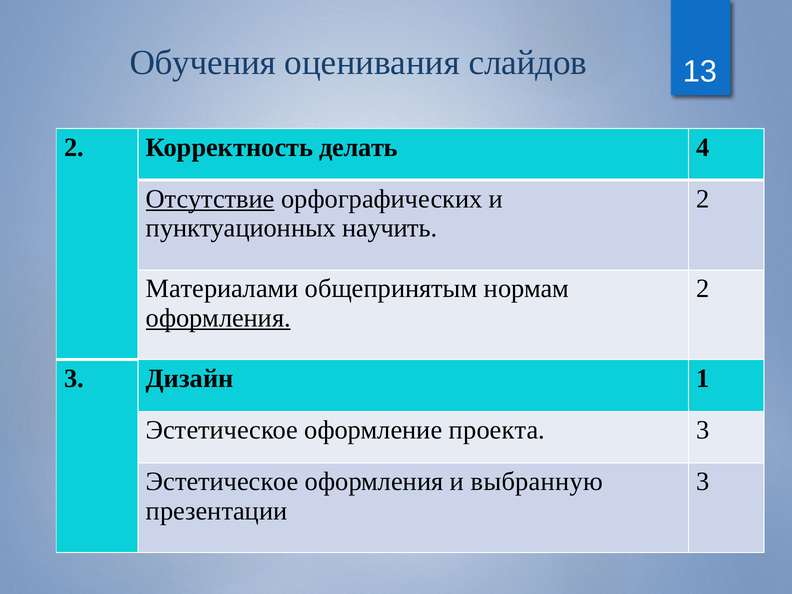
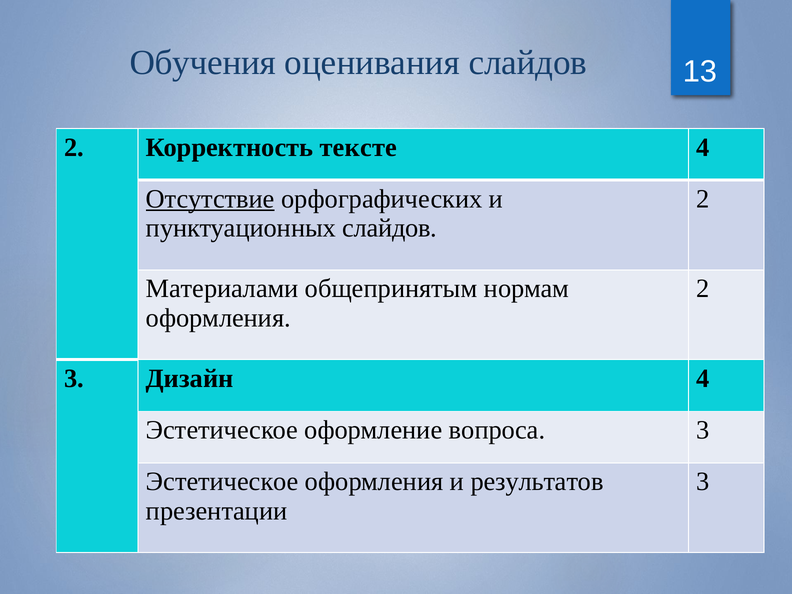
делать: делать -> тексте (358, 147)
пунктуационных научить: научить -> слайдов (390, 228)
оформления underline: present -> none (218, 318)
Дизайн 1: 1 -> 4 (703, 378)
проекта: проекта -> вопроса (497, 430)
выбранную: выбранную -> результатов (537, 482)
